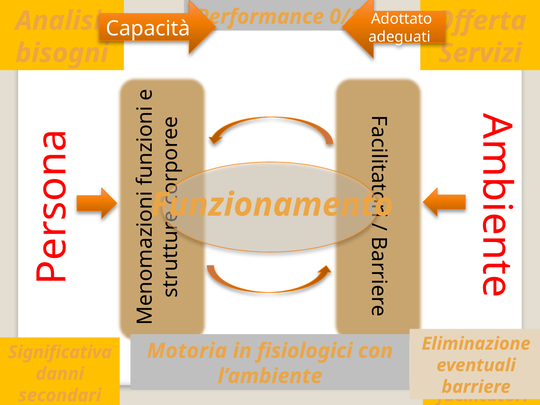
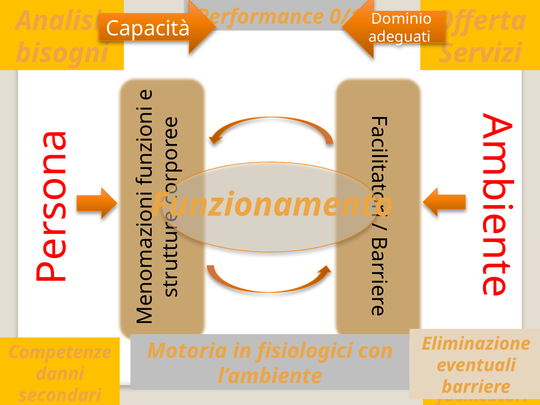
Adottato: Adottato -> Dominio (402, 19)
Significativa: Significativa -> Competenze (60, 352)
